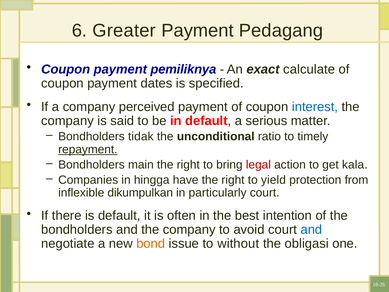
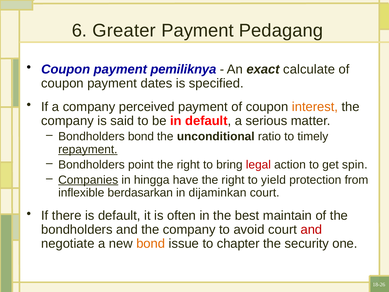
interest colour: blue -> orange (315, 107)
Bondholders tidak: tidak -> bond (141, 136)
main: main -> point (141, 164)
kala: kala -> spin (355, 164)
Companies underline: none -> present (88, 180)
dikumpulkan: dikumpulkan -> berdasarkan (140, 193)
particularly: particularly -> dijaminkan (218, 193)
intention: intention -> maintain (287, 215)
and colour: blue -> red (311, 229)
without: without -> chapter (238, 243)
obligasi: obligasi -> security (307, 243)
